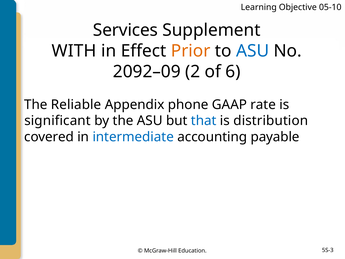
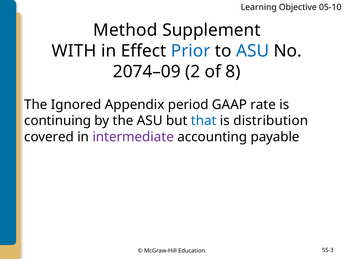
Services: Services -> Method (125, 30)
Prior colour: orange -> blue (191, 51)
2092–09: 2092–09 -> 2074–09 (147, 72)
6: 6 -> 8 (233, 72)
Reliable: Reliable -> Ignored (76, 105)
phone: phone -> period (188, 105)
significant: significant -> continuing (58, 121)
intermediate colour: blue -> purple (133, 137)
